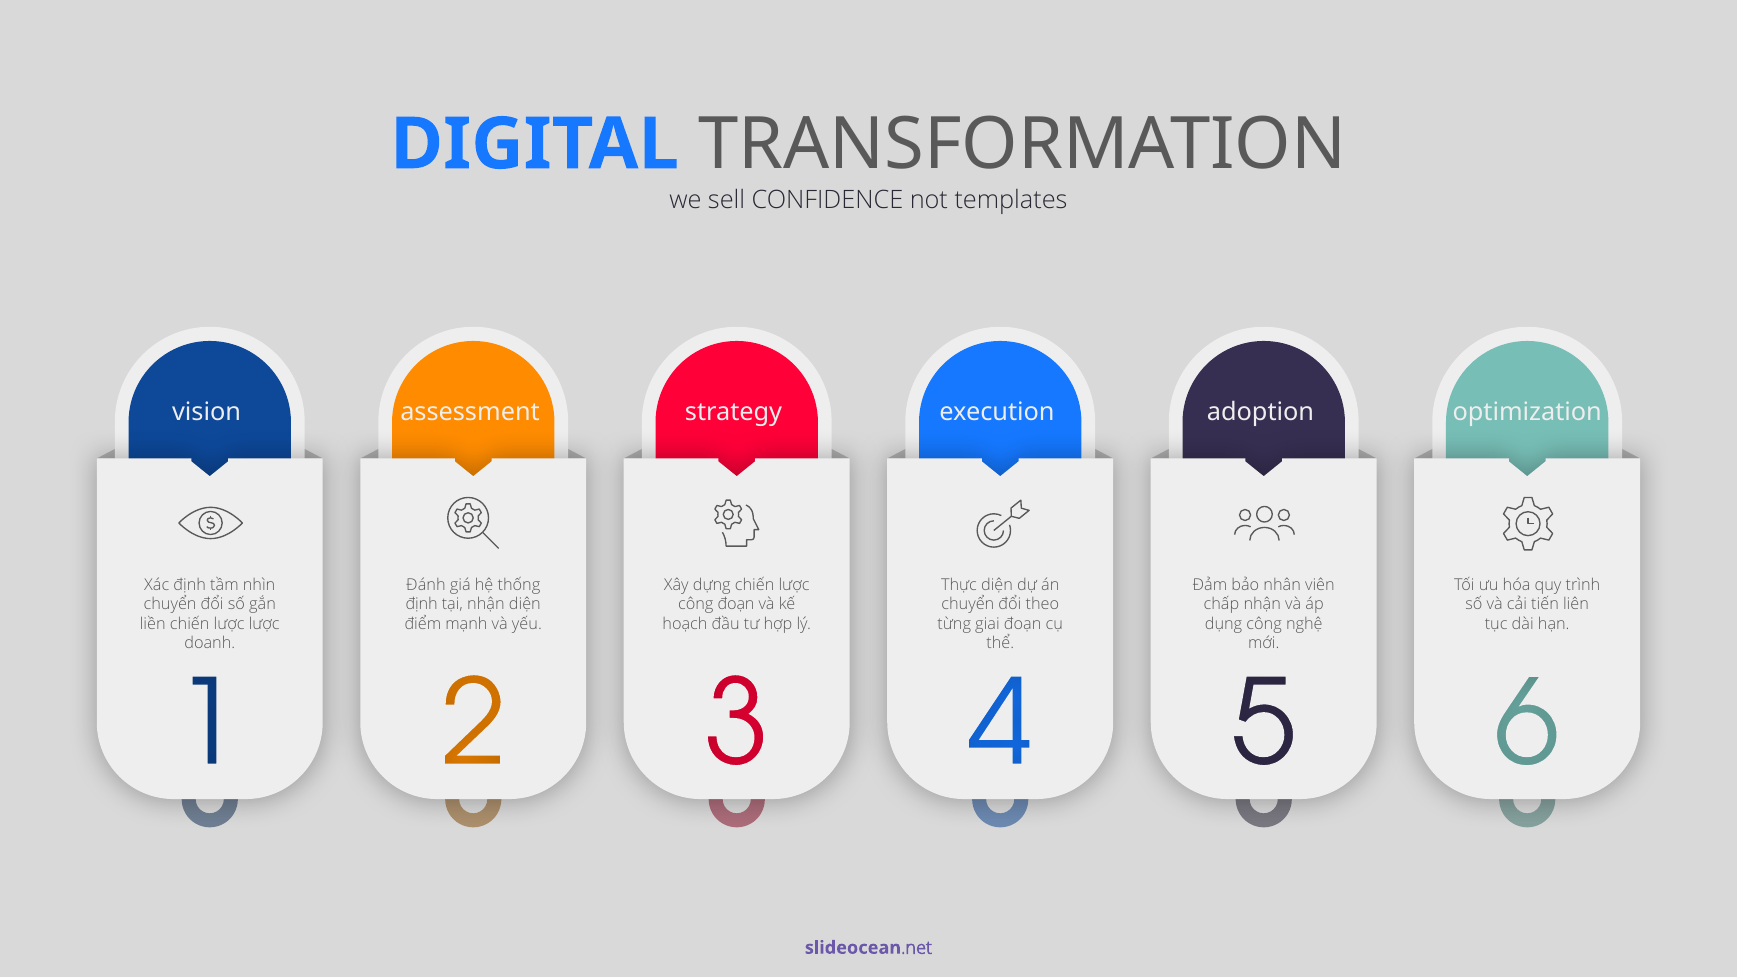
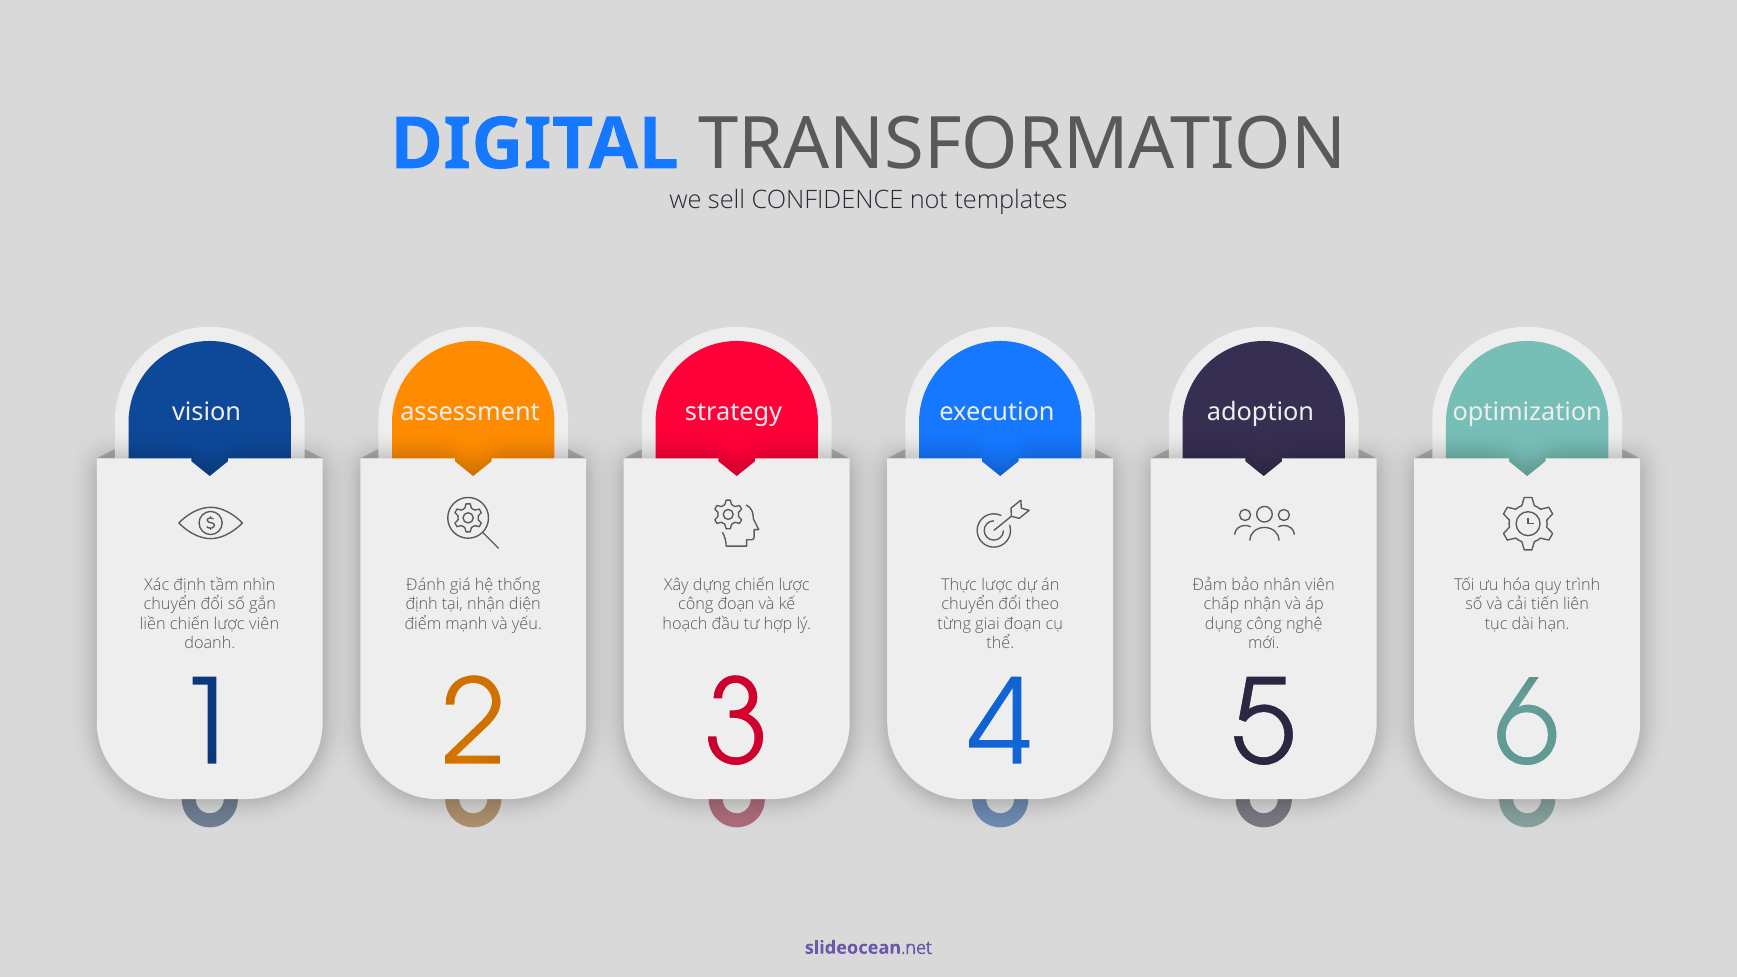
Thực diện: diện -> lược (997, 585)
lược lược: lược -> viên (264, 624)
